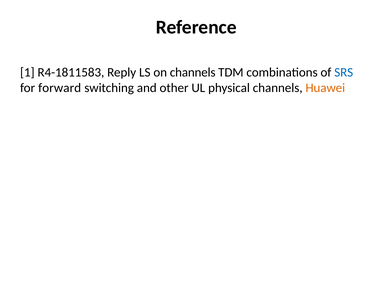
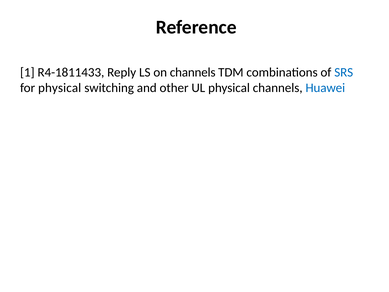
R4-1811583: R4-1811583 -> R4-1811433 (71, 72)
for forward: forward -> physical (60, 88)
Huawei colour: orange -> blue (325, 88)
